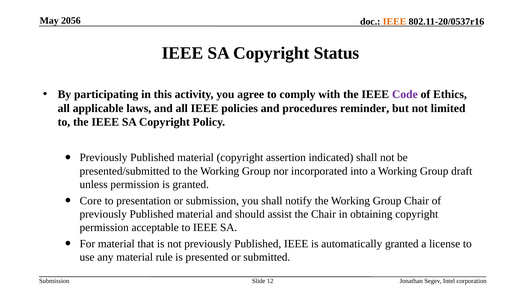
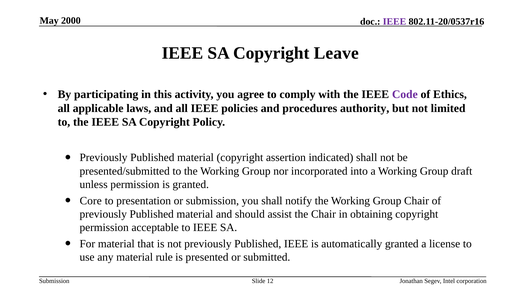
2056: 2056 -> 2000 (71, 21)
IEEE colour: orange -> purple (394, 22)
Status: Status -> Leave (336, 53)
reminder: reminder -> authority (365, 108)
